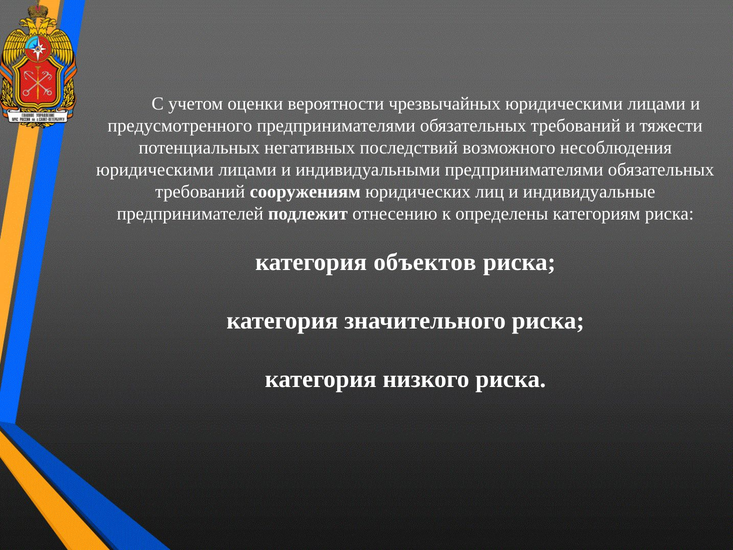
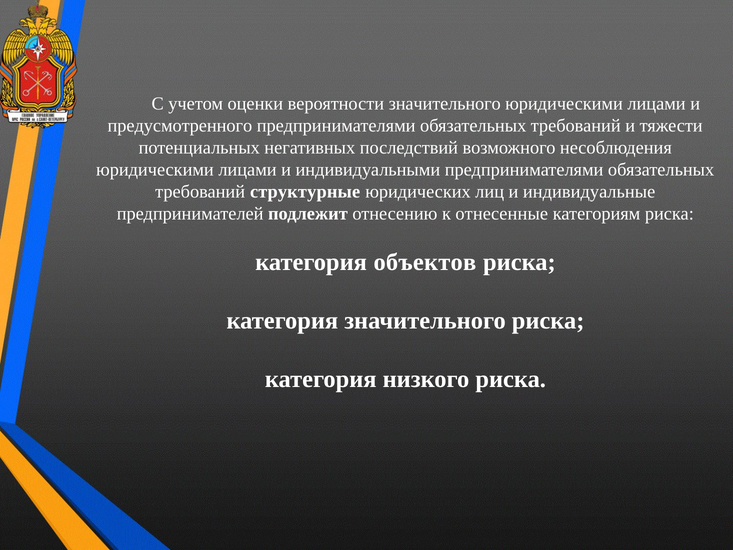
вероятности чрезвычайных: чрезвычайных -> значительного (445, 104)
сооружениям: сооружениям -> структурные (305, 192)
определены: определены -> отнесенные (502, 214)
